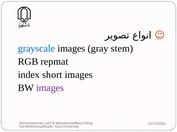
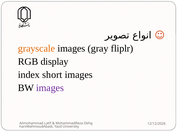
grayscale colour: blue -> orange (36, 49)
stem: stem -> fliplr (122, 49)
repmat: repmat -> display (55, 62)
